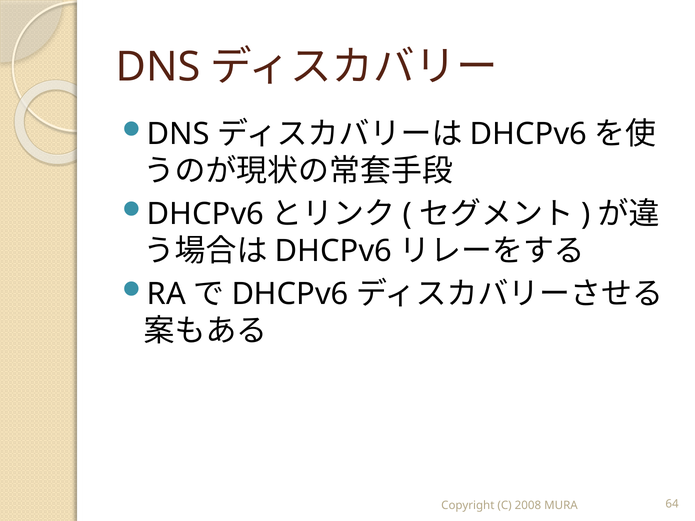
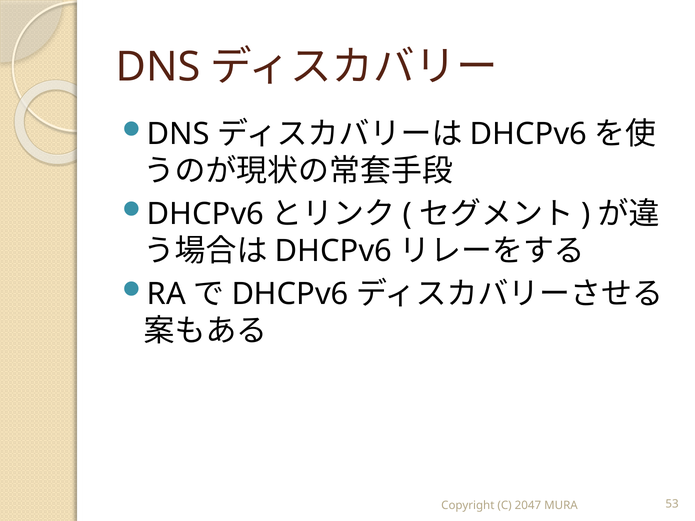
2008: 2008 -> 2047 (528, 506)
64: 64 -> 53 (672, 504)
